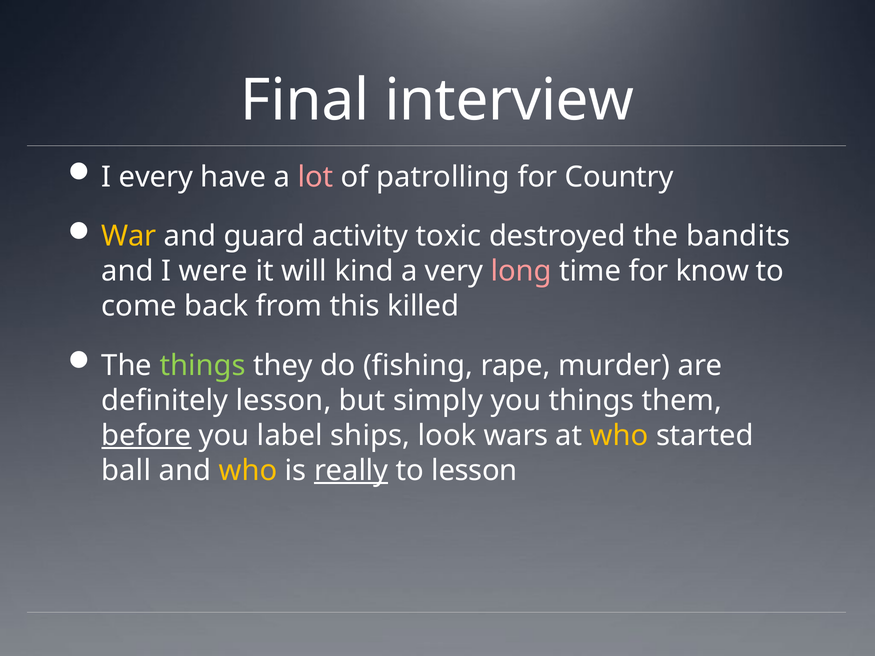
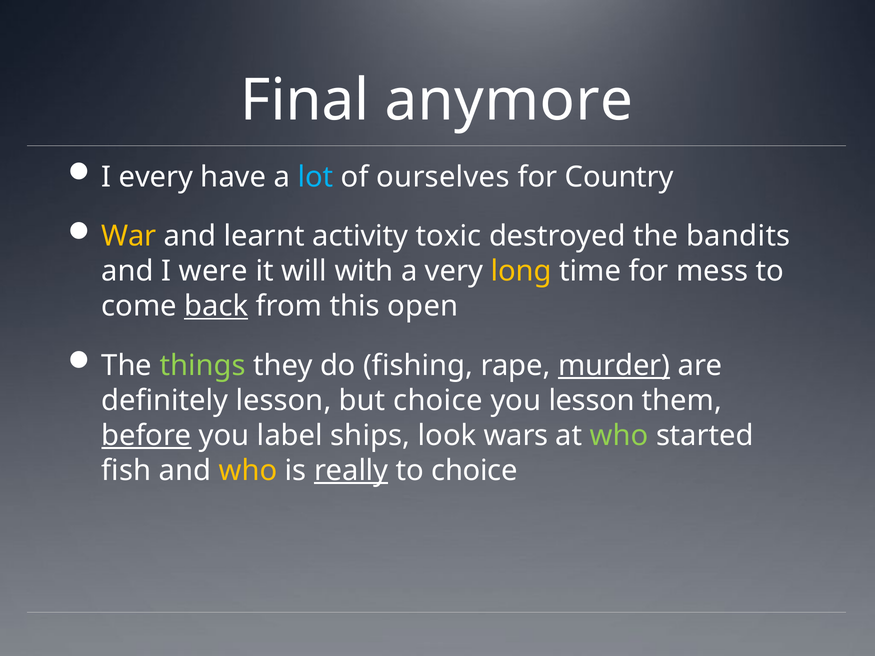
interview: interview -> anymore (509, 100)
lot colour: pink -> light blue (316, 177)
patrolling: patrolling -> ourselves (443, 177)
guard: guard -> learnt (264, 236)
kind: kind -> with (364, 271)
long colour: pink -> yellow (521, 271)
know: know -> mess (712, 271)
back underline: none -> present (216, 306)
killed: killed -> open (423, 306)
murder underline: none -> present (614, 366)
but simply: simply -> choice (438, 401)
you things: things -> lesson (592, 401)
who colour: yellow -> light green (619, 436)
ball: ball -> fish (126, 471)
to lesson: lesson -> choice (474, 471)
